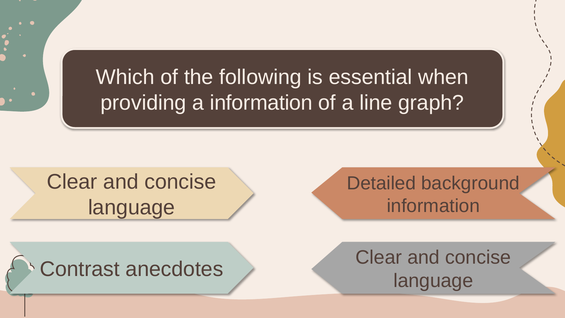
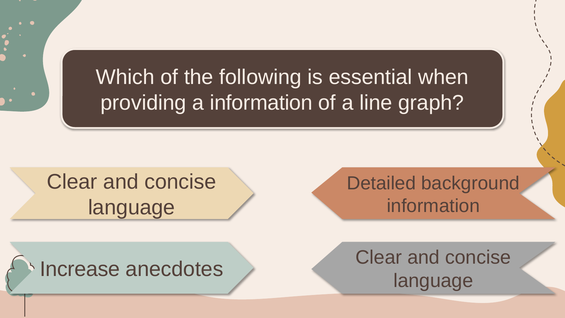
Contrast: Contrast -> Increase (80, 269)
